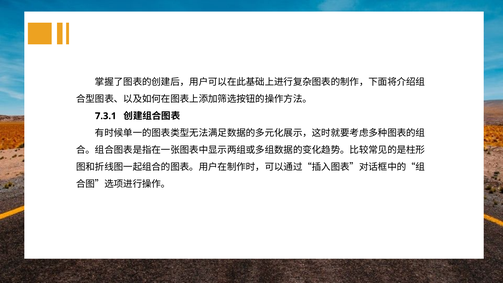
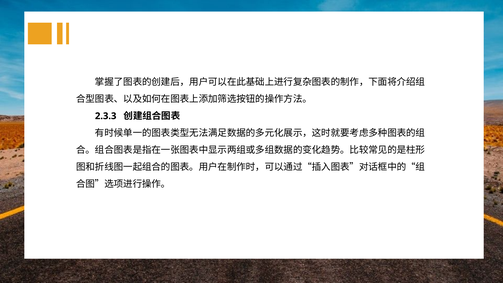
7.3.1: 7.3.1 -> 2.3.3 (106, 116)
